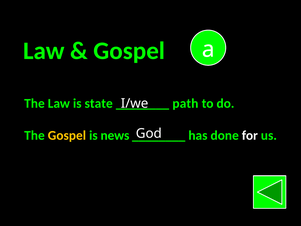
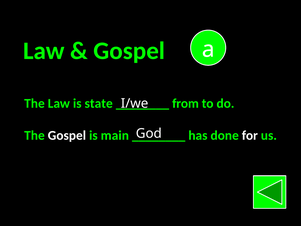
path: path -> from (186, 103)
Gospel colour: yellow -> white (67, 135)
news: news -> main (115, 135)
